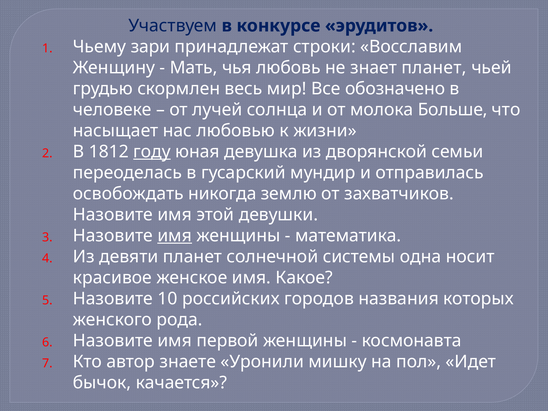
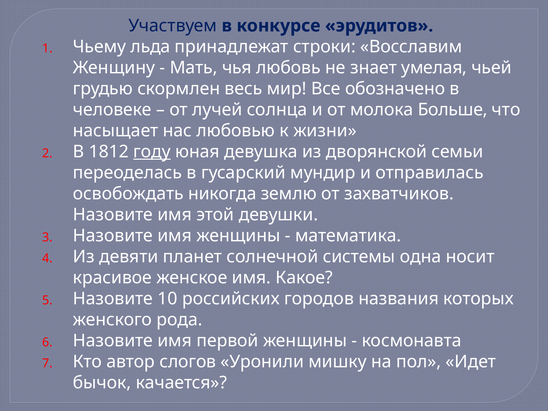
зари: зари -> льда (150, 47)
знает планет: планет -> умелая (434, 68)
имя underline: present -> none (175, 236)
знаете: знаете -> слогов (188, 362)
